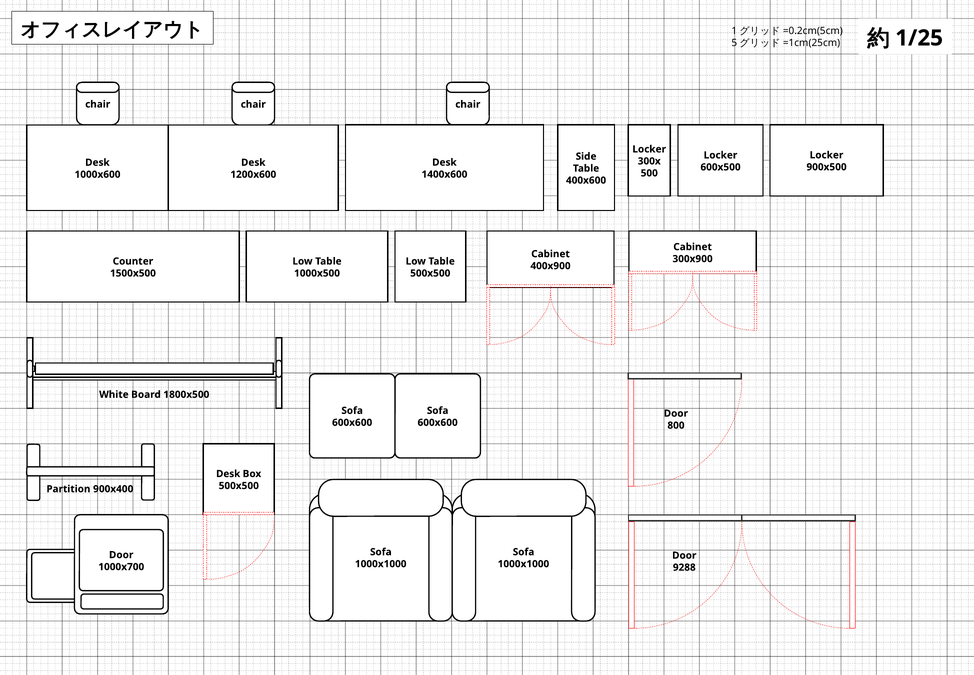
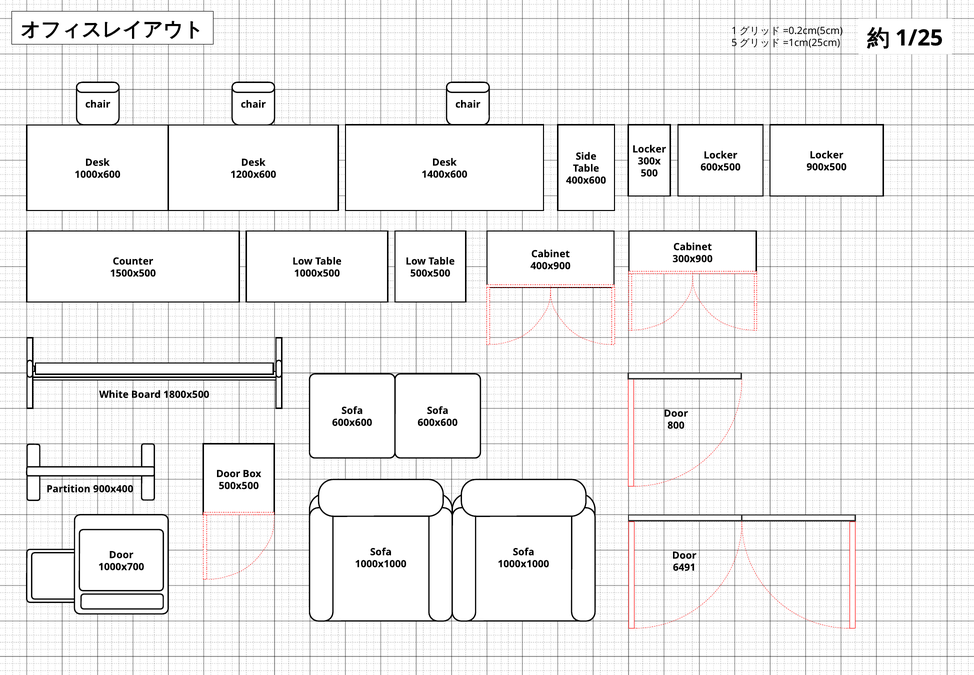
Desk: Desk -> Door (228, 473)
9288: 9288 -> 6491 (684, 567)
